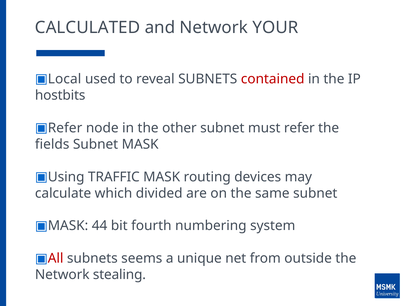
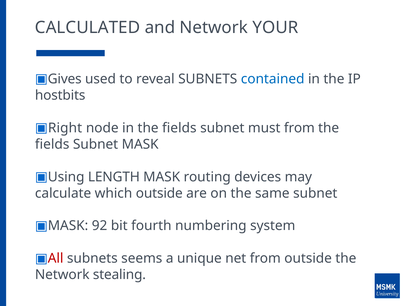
Local: Local -> Gives (65, 79)
contained colour: red -> blue (273, 79)
Refer: Refer -> Right (65, 128)
in the other: other -> fields (179, 128)
must refer: refer -> from (299, 128)
TRAFFIC: TRAFFIC -> LENGTH (114, 177)
which divided: divided -> outside (159, 193)
44: 44 -> 92 (100, 226)
